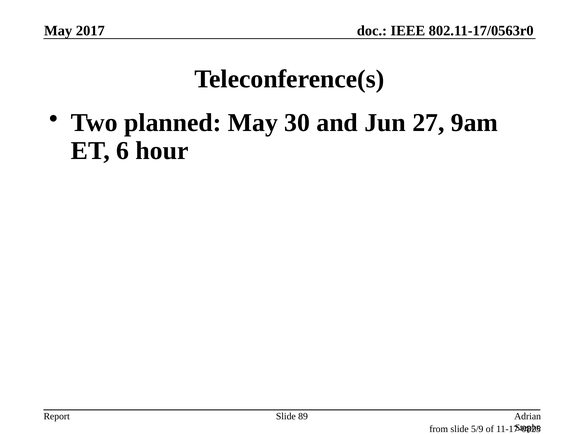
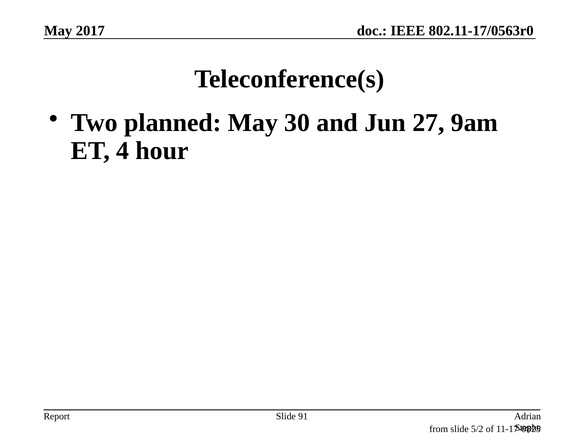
6: 6 -> 4 (123, 151)
89: 89 -> 91 (303, 416)
5/9: 5/9 -> 5/2 (477, 429)
